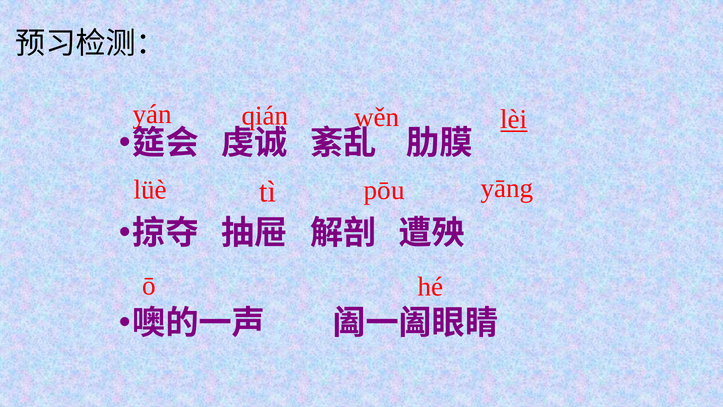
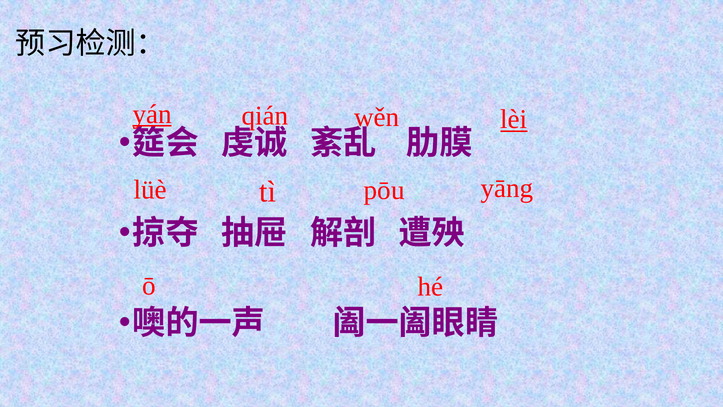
yán underline: none -> present (152, 114)
